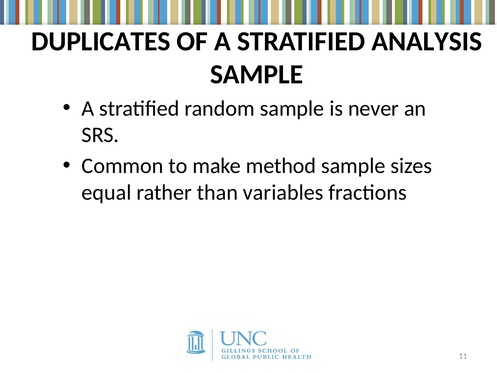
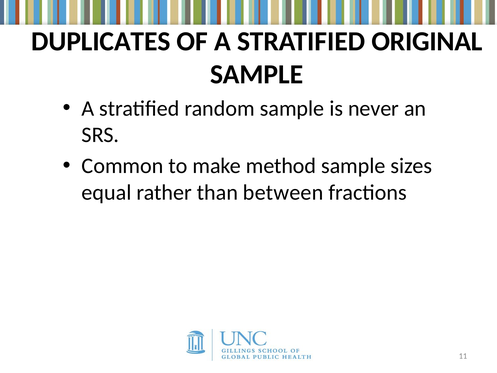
ANALYSIS: ANALYSIS -> ORIGINAL (427, 41)
variables: variables -> between (283, 192)
